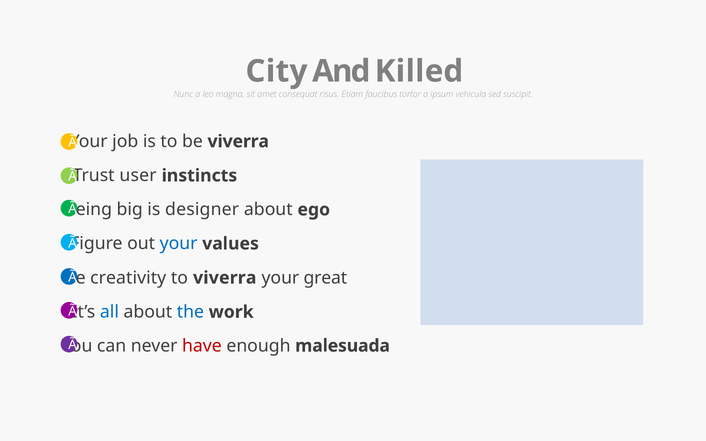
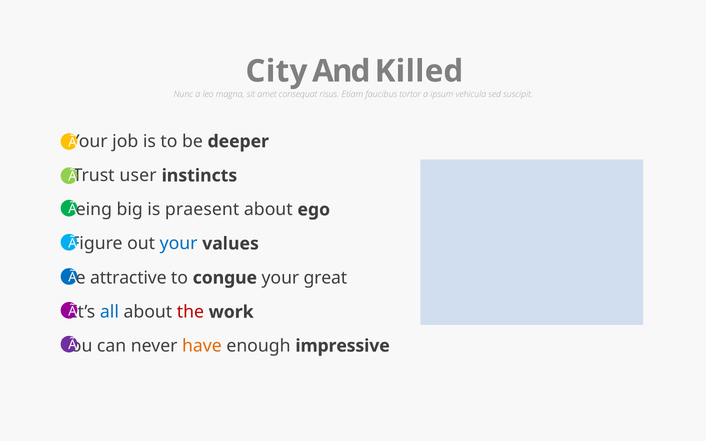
be viverra: viverra -> deeper (238, 142)
designer: designer -> praesent (202, 210)
creativity: creativity -> attractive (128, 278)
to viverra: viverra -> congue (225, 278)
the colour: blue -> red (190, 312)
have colour: red -> orange (202, 346)
malesuada: malesuada -> impressive (343, 346)
